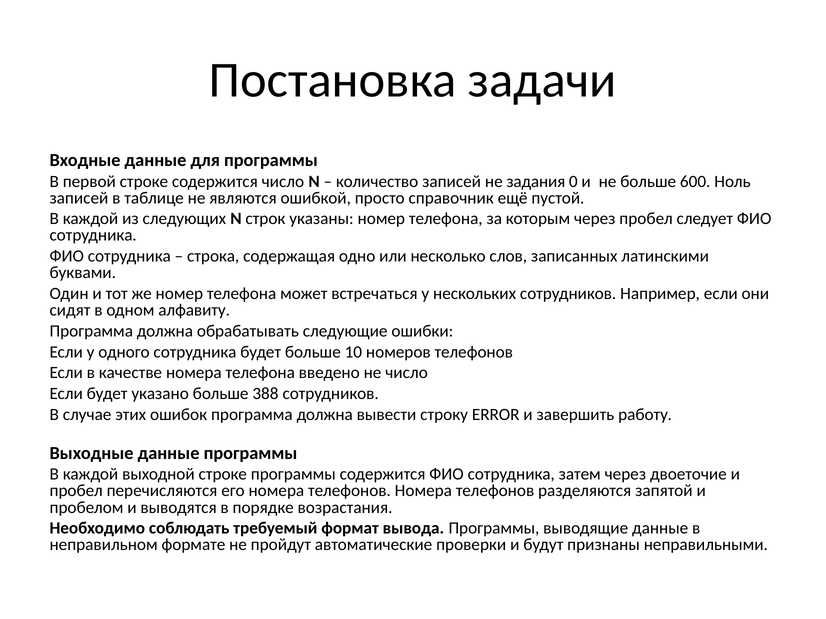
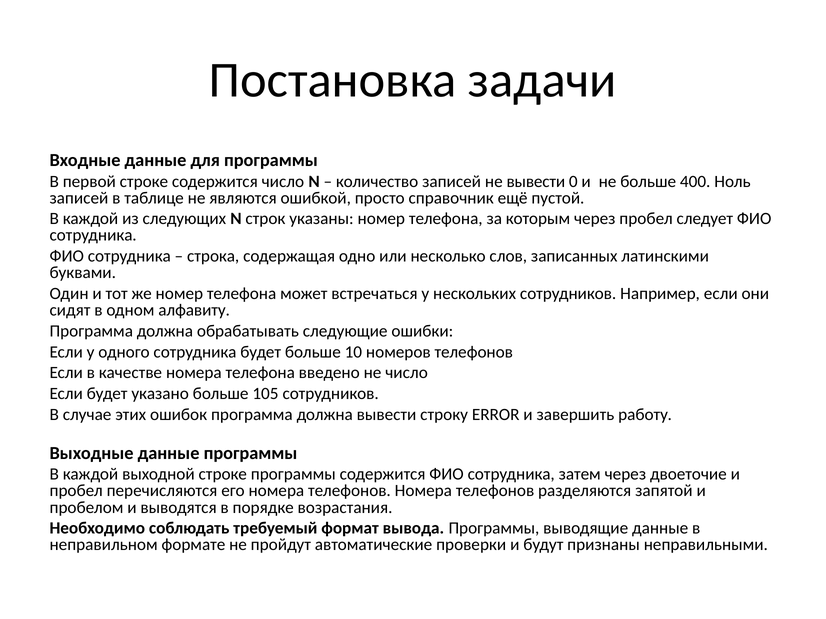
не задания: задания -> вывести (536, 182)
600: 600 -> 400 (695, 182)
388: 388 -> 105 (265, 394)
